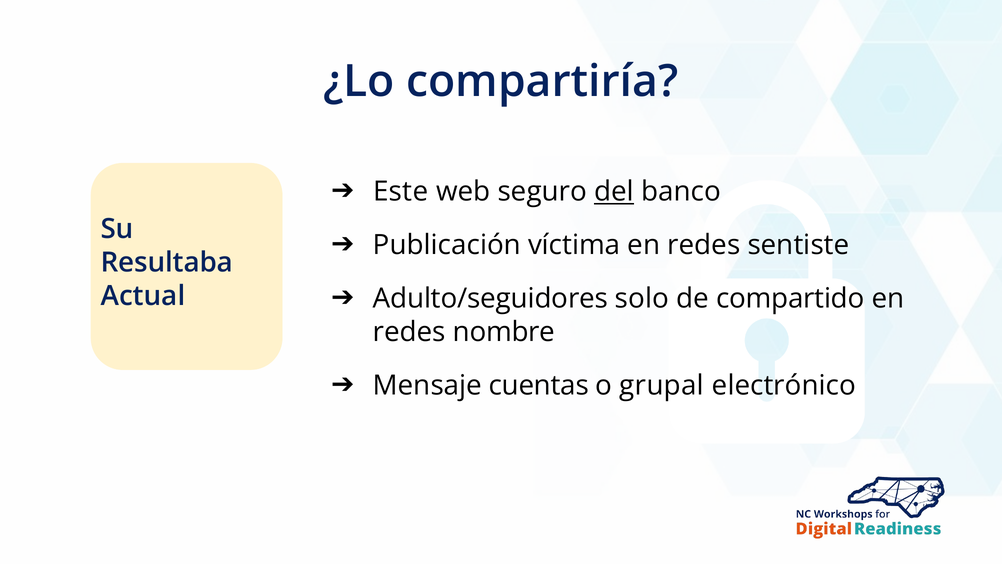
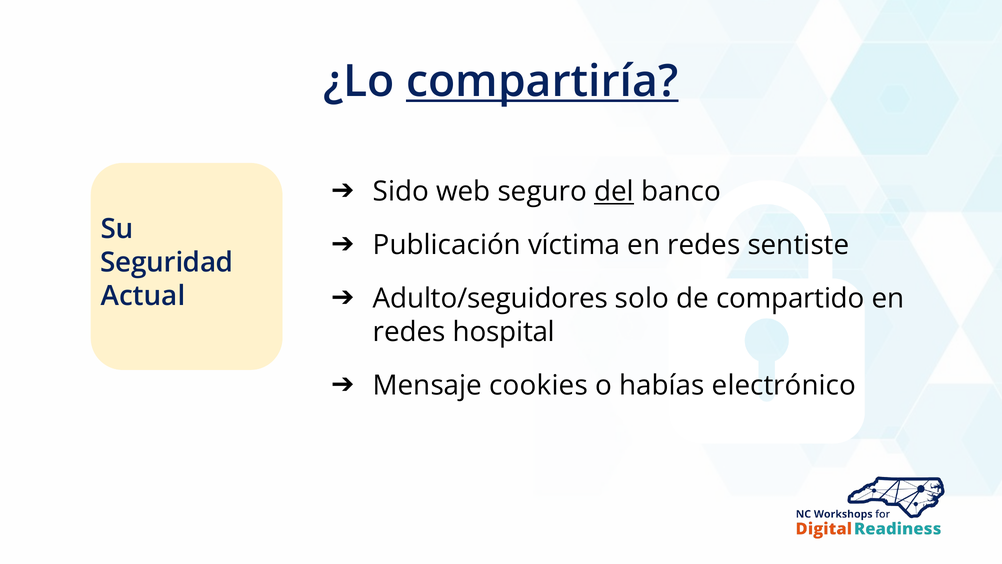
compartiría underline: none -> present (542, 82)
Este: Este -> Sido (401, 192)
Resultaba: Resultaba -> Seguridad (167, 262)
nombre: nombre -> hospital (504, 332)
cuentas: cuentas -> cookies (539, 385)
grupal: grupal -> habías (662, 385)
